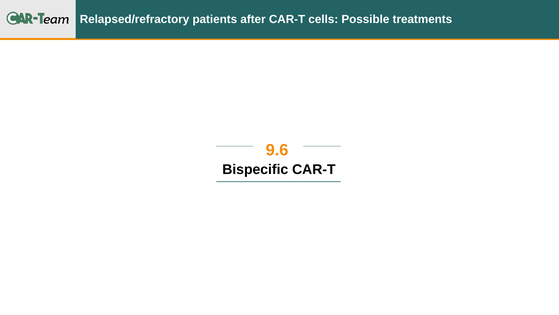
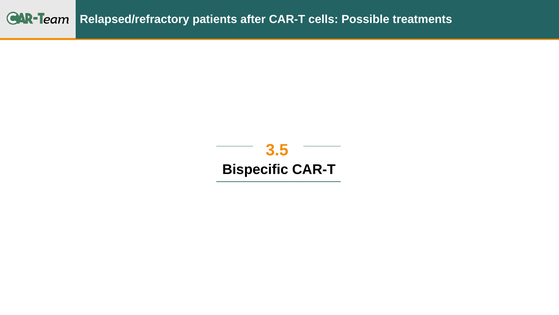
9.6: 9.6 -> 3.5 (277, 150)
